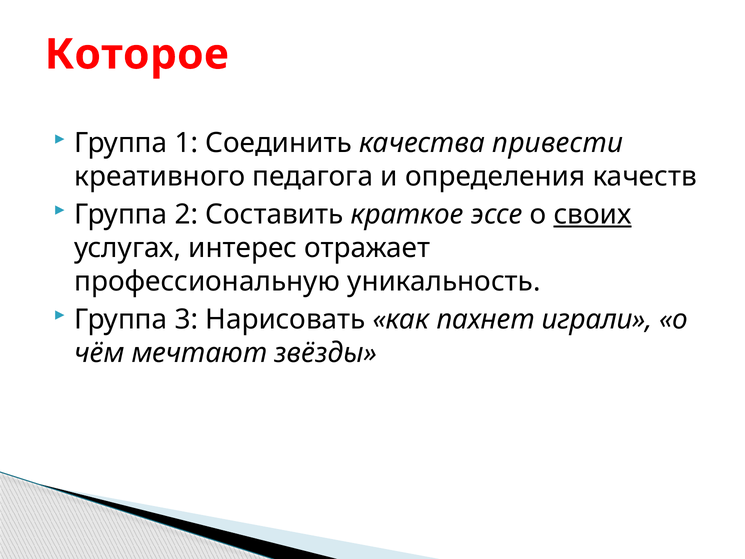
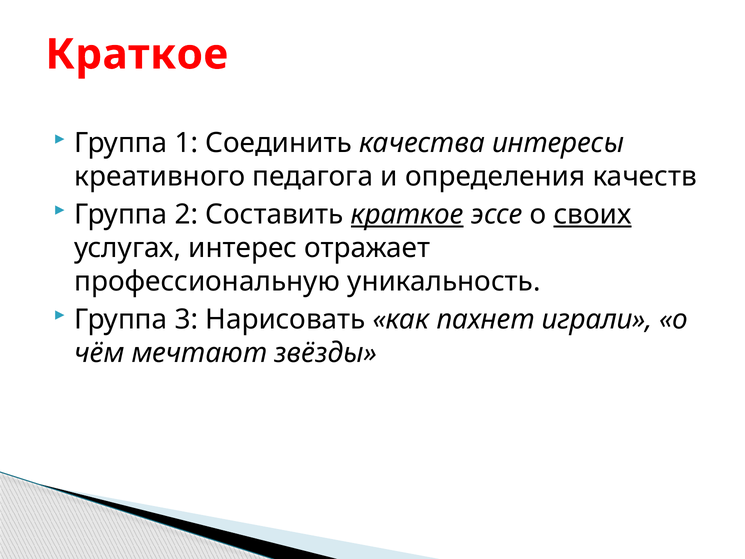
Которое: Которое -> Краткое (137, 54)
привести: привести -> интересы (558, 143)
краткое underline: none -> present (407, 214)
